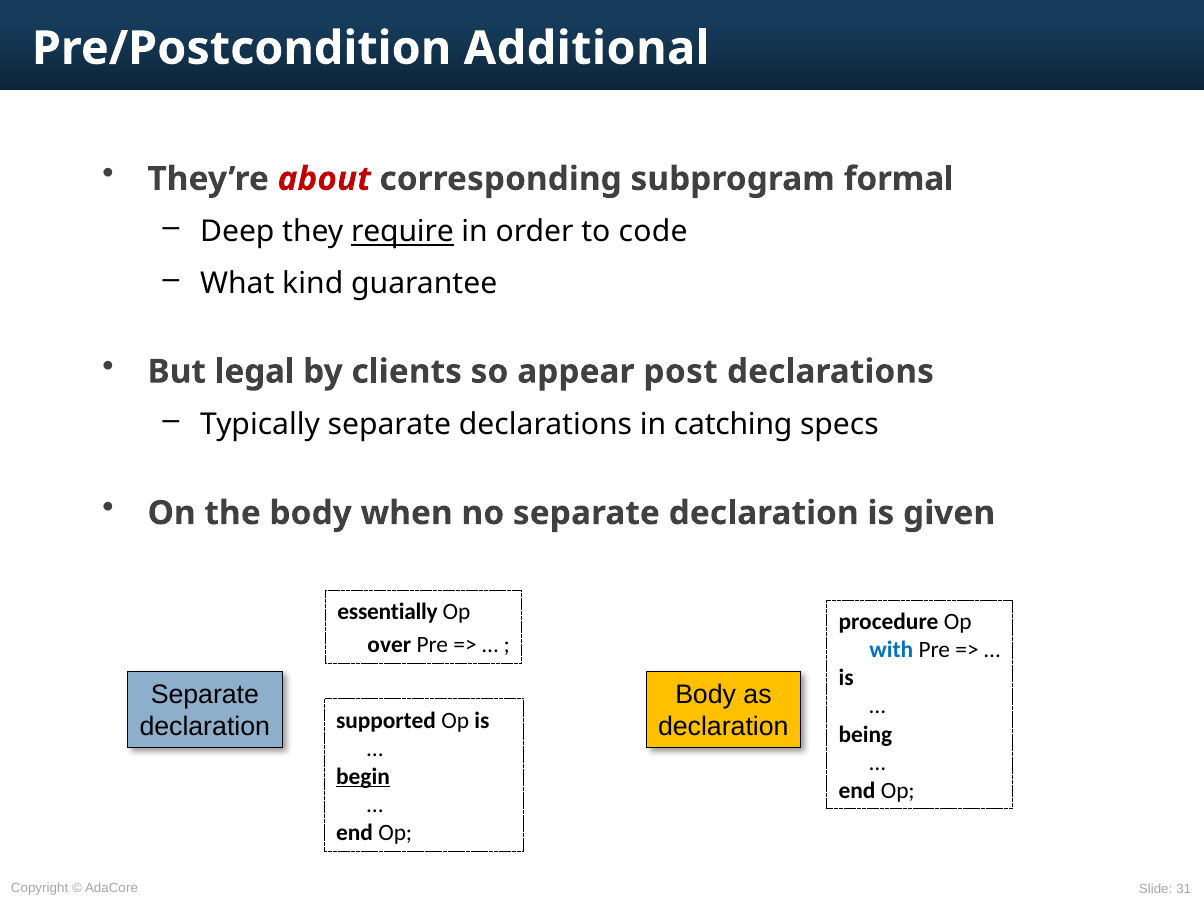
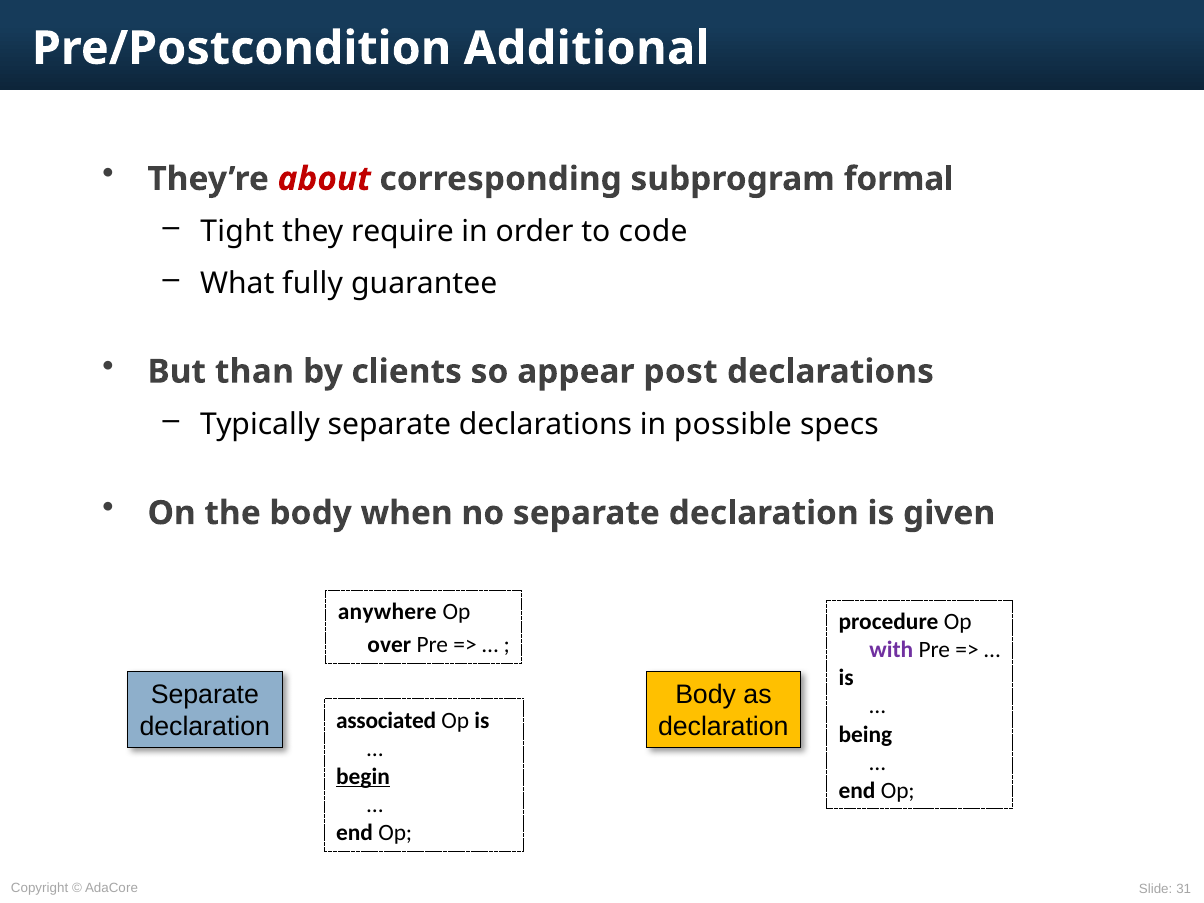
Deep: Deep -> Tight (237, 232)
require underline: present -> none (402, 232)
kind: kind -> fully (313, 283)
legal: legal -> than (254, 372)
catching: catching -> possible (733, 425)
essentially: essentially -> anywhere (387, 612)
with colour: blue -> purple (891, 650)
supported: supported -> associated (386, 720)
